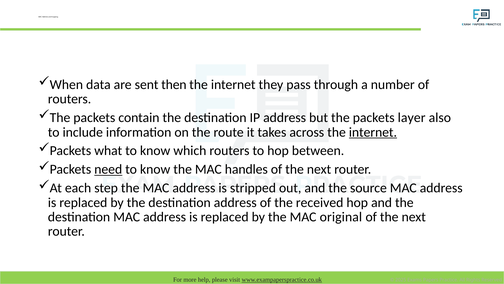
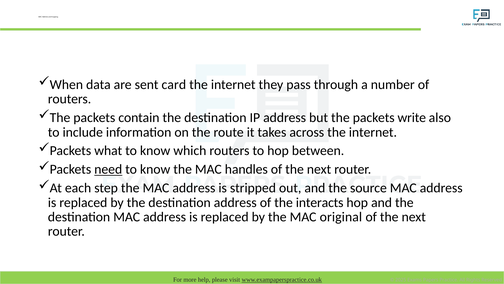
then: then -> card (174, 85)
layer: layer -> write (412, 118)
internet underline: present -> none (373, 132)
received: received -> interacts (320, 202)
